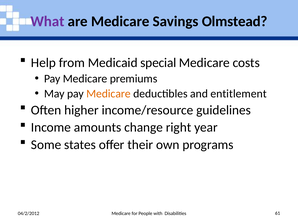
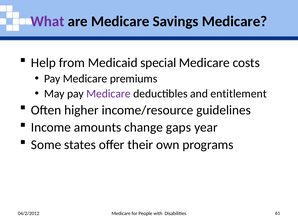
Savings Olmstead: Olmstead -> Medicare (235, 21)
Medicare colour: orange -> purple (109, 94)
right: right -> gaps (178, 127)
